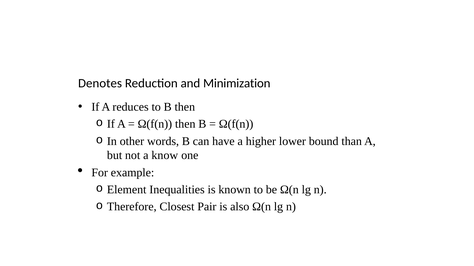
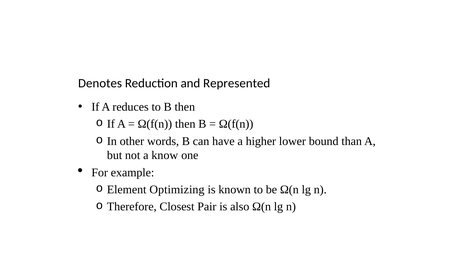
Minimization: Minimization -> Represented (237, 83)
Inequalities: Inequalities -> Optimizing (177, 190)
